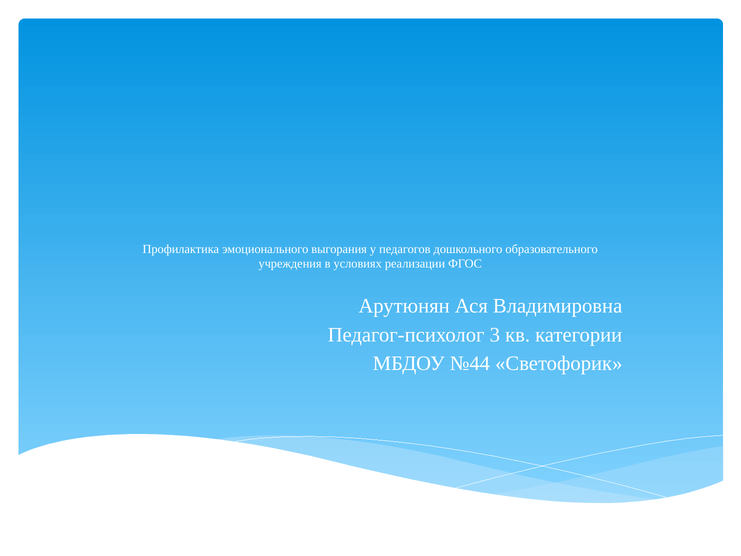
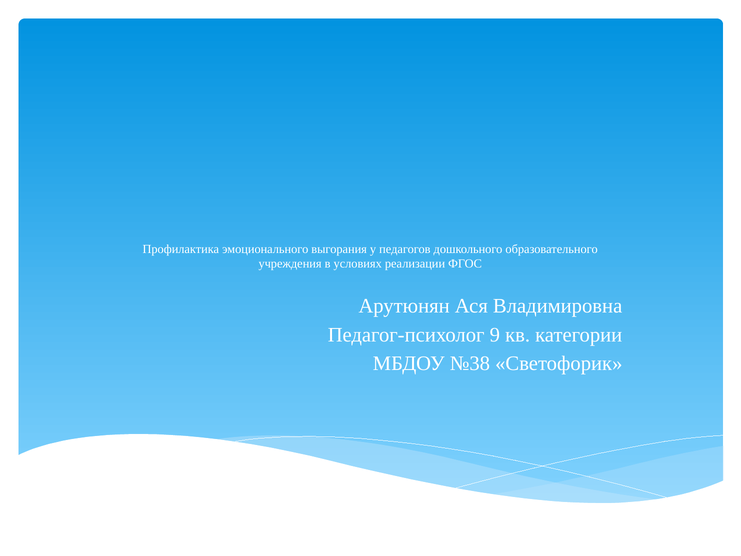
3: 3 -> 9 (495, 335)
№44: №44 -> №38 (470, 363)
